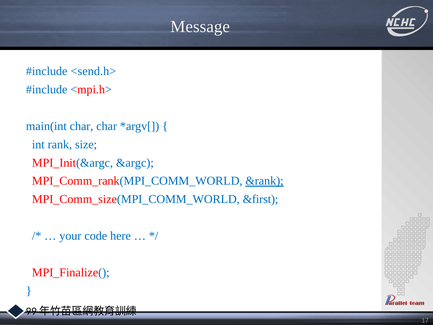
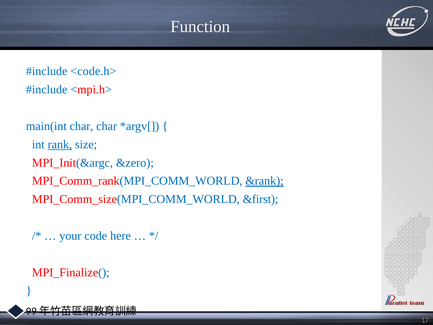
Message: Message -> Function (200, 26)
<send.h>: <send.h> -> <code.h> (93, 71)
rank underline: none -> present (60, 144)
&argc: &argc -> &zero (135, 163)
